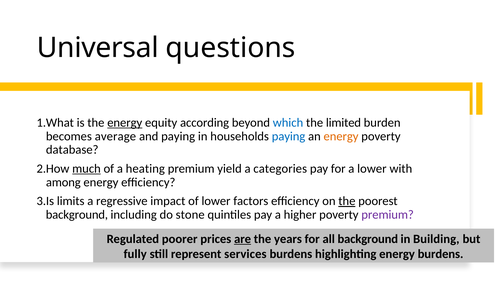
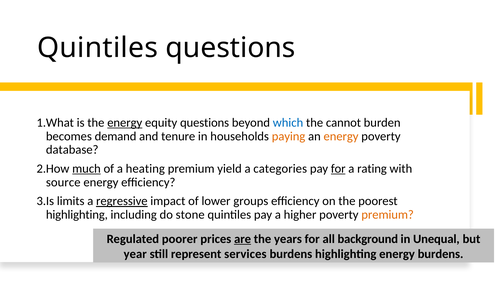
Universal: Universal -> Quintiles (98, 48)
equity according: according -> questions (205, 123)
limited: limited -> cannot (343, 123)
average: average -> demand (116, 136)
and paying: paying -> tenure (178, 136)
paying colour: blue -> orange (289, 136)
for underline: none -> present (338, 169)
a lower: lower -> rating (372, 169)
among: among -> source (63, 182)
regressive underline: none -> present (122, 201)
factors: factors -> groups (251, 201)
the underline: present -> none (347, 201)
background: background -> highlighting (77, 215)
premium colour: purple -> orange (388, 215)
Building: Building -> Unequal (436, 239)
fully: fully -> year (135, 254)
